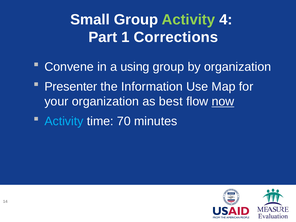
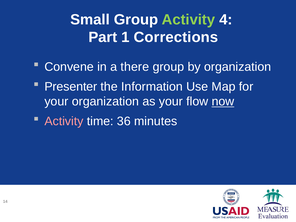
using: using -> there (135, 67)
as best: best -> your (171, 101)
Activity colour: light blue -> pink (64, 121)
70: 70 -> 36 (124, 121)
